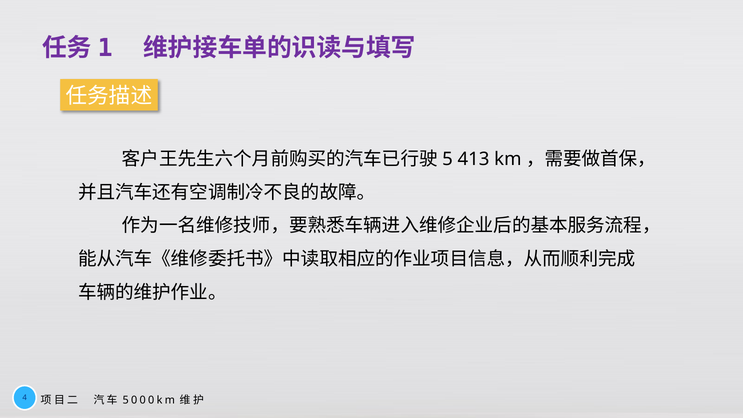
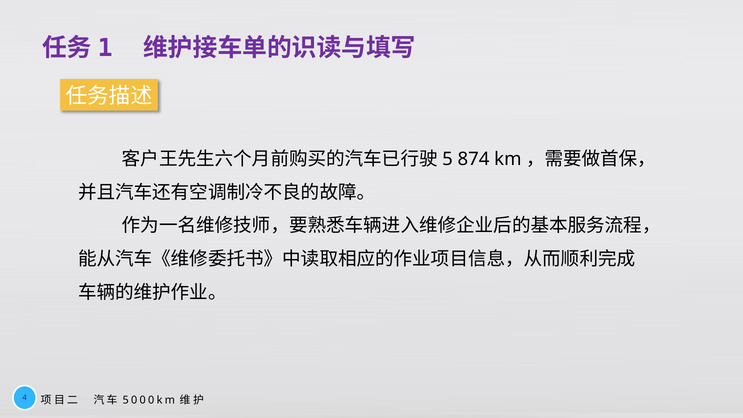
413: 413 -> 874 (473, 159)
